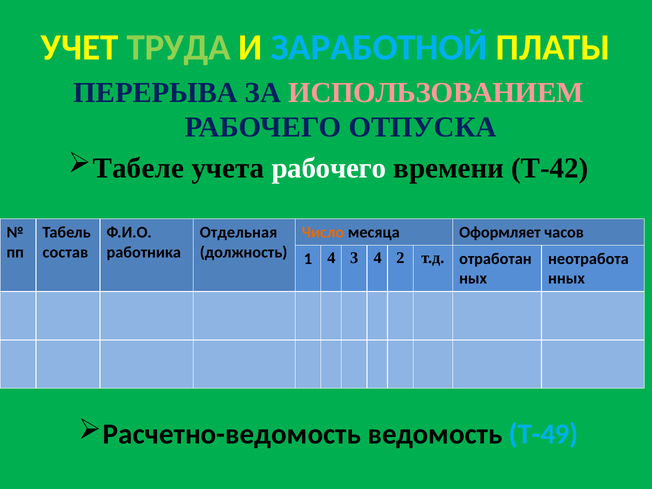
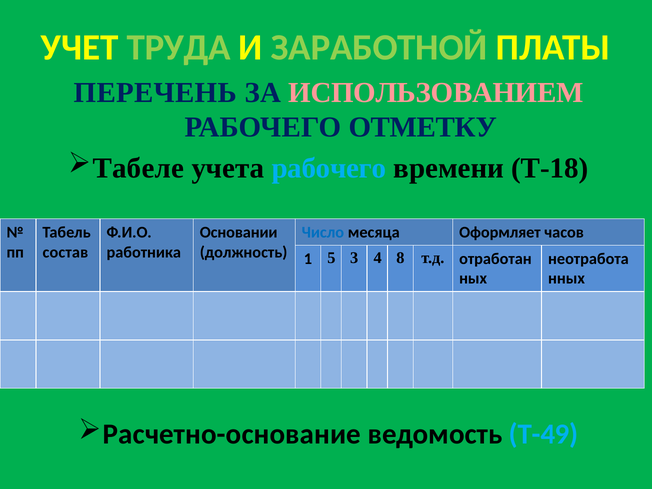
ЗАРАБОТНОЙ colour: light blue -> light green (379, 48)
ПЕРЕРЫВА: ПЕРЕРЫВА -> ПЕРЕЧЕНЬ (155, 93)
ОТПУСКА: ОТПУСКА -> ОТМЕТКУ (423, 127)
рабочего colour: white -> light blue (329, 168)
Т-42: Т-42 -> Т-18 (550, 168)
Отдельная: Отдельная -> Основании (239, 232)
Число colour: orange -> blue (323, 232)
1 4: 4 -> 5 (331, 258)
2: 2 -> 8 (400, 258)
Расчетно-ведомость: Расчетно-ведомость -> Расчетно-основание (232, 434)
